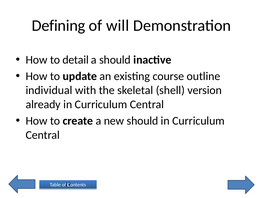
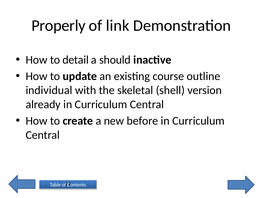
Defining: Defining -> Properly (59, 25)
will: will -> link (118, 25)
new should: should -> before (142, 120)
